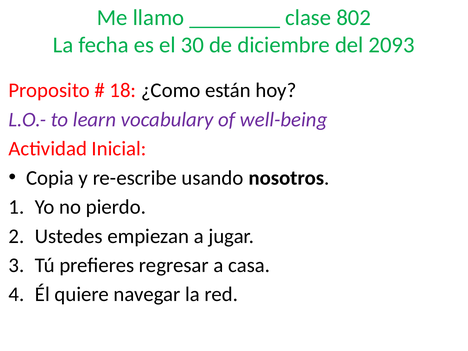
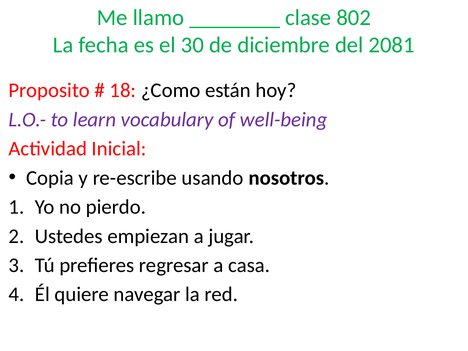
2093: 2093 -> 2081 (392, 45)
